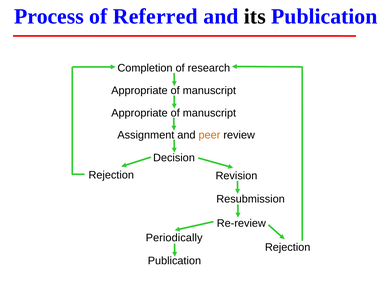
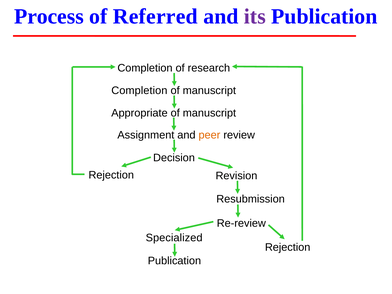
its colour: black -> purple (255, 17)
Appropriate: Appropriate -> Completion (139, 90)
Periodically: Periodically -> Specialized (174, 238)
